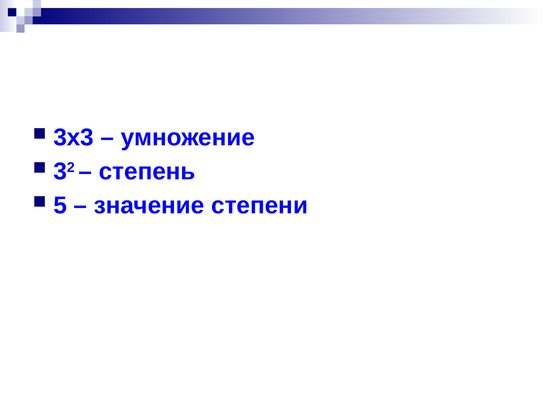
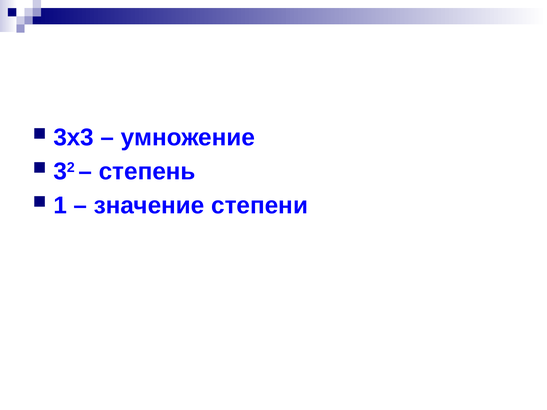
5: 5 -> 1 (60, 206)
